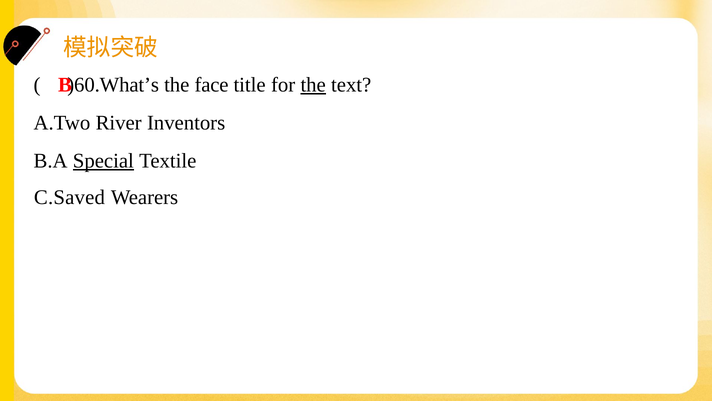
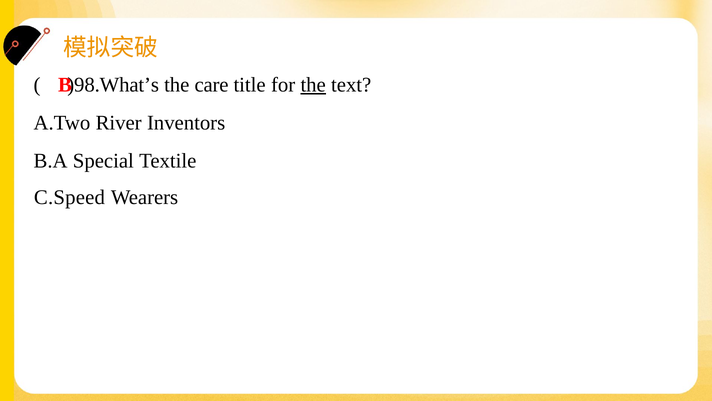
)60.What’s: )60.What’s -> )98.What’s (113, 85)
face: face -> care (212, 85)
Special underline: present -> none (103, 161)
C.Saved: C.Saved -> C.Speed (69, 197)
